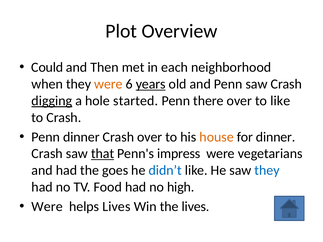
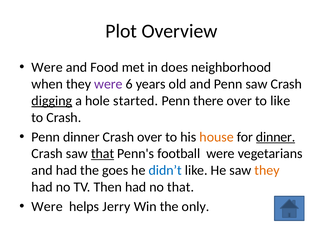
Could: Could -> Were (47, 67)
Then: Then -> Food (105, 67)
each: each -> does (175, 67)
were colour: orange -> purple (108, 84)
years underline: present -> none (151, 84)
dinner underline: none -> present (276, 137)
impress: impress -> football (179, 154)
they colour: blue -> orange (267, 171)
Food: Food -> Then (108, 187)
no high: high -> that (181, 187)
helps Lives: Lives -> Jerry (116, 207)
the lives: lives -> only (196, 207)
